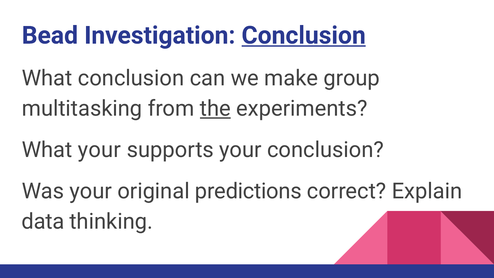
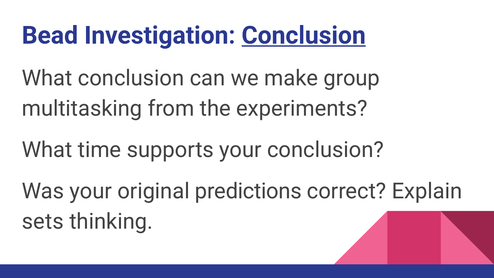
the underline: present -> none (215, 109)
What your: your -> time (100, 150)
data: data -> sets (43, 221)
